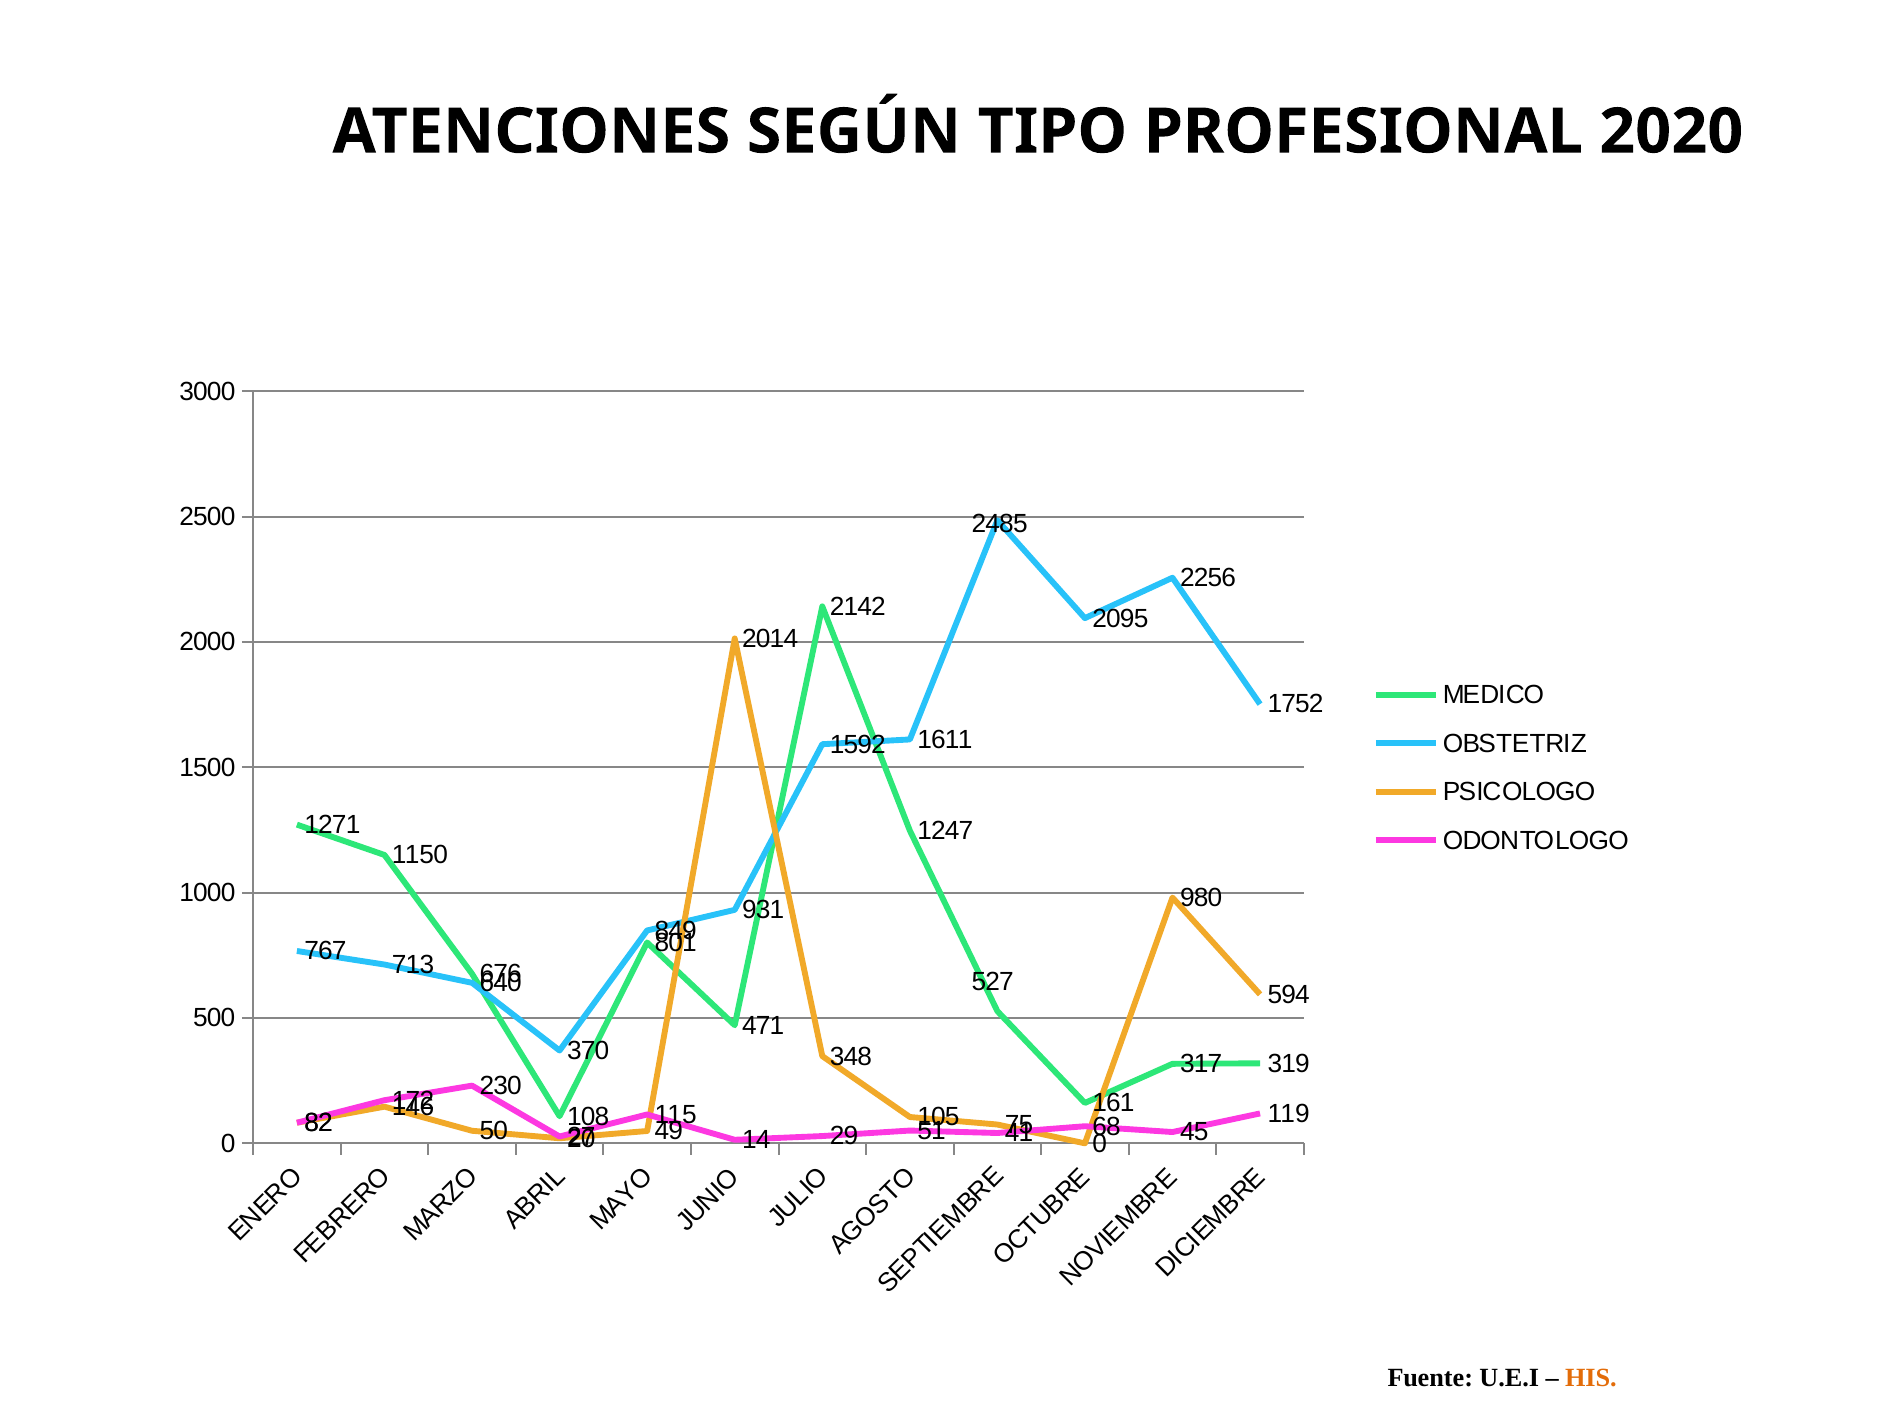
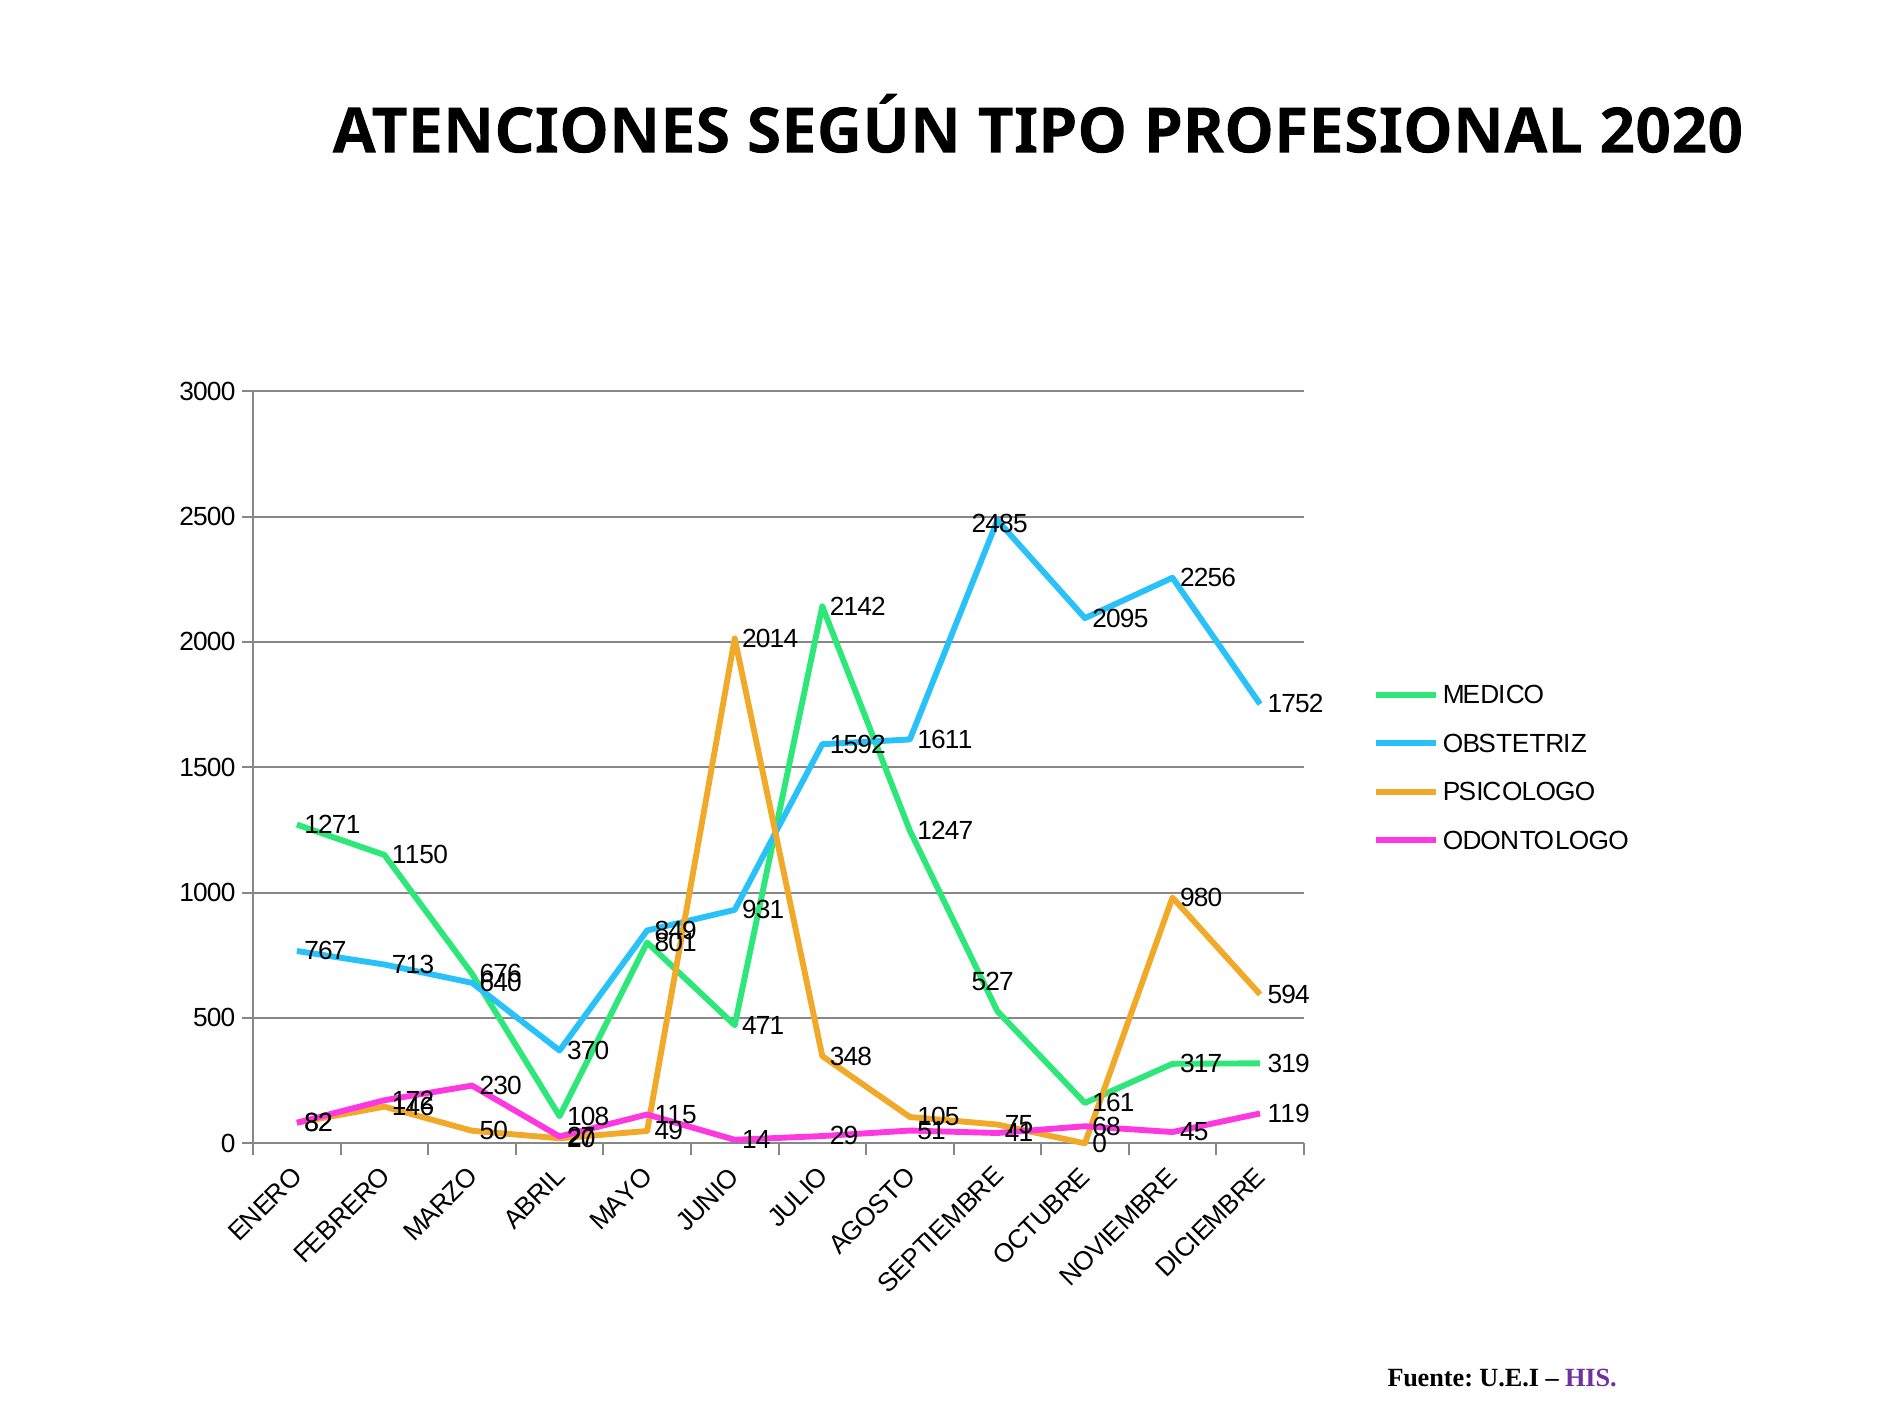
HIS colour: orange -> purple (1591, 1378)
